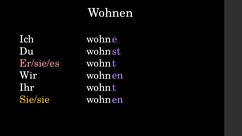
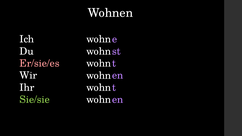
Sie/sie colour: yellow -> light green (35, 100)
